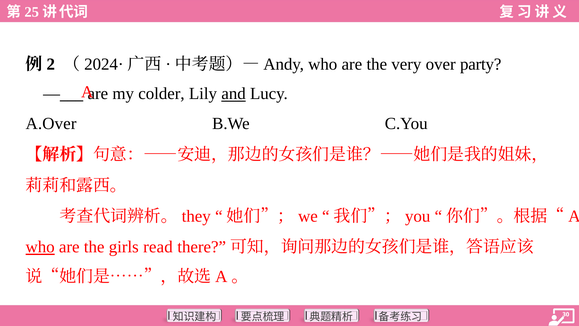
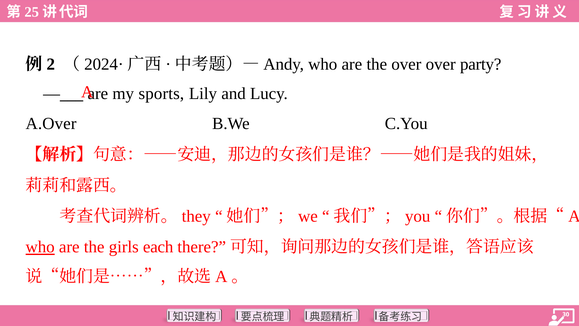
the very: very -> over (406, 64)
colder: colder -> sports (161, 94)
and underline: present -> none (234, 94)
read: read -> each (158, 247)
